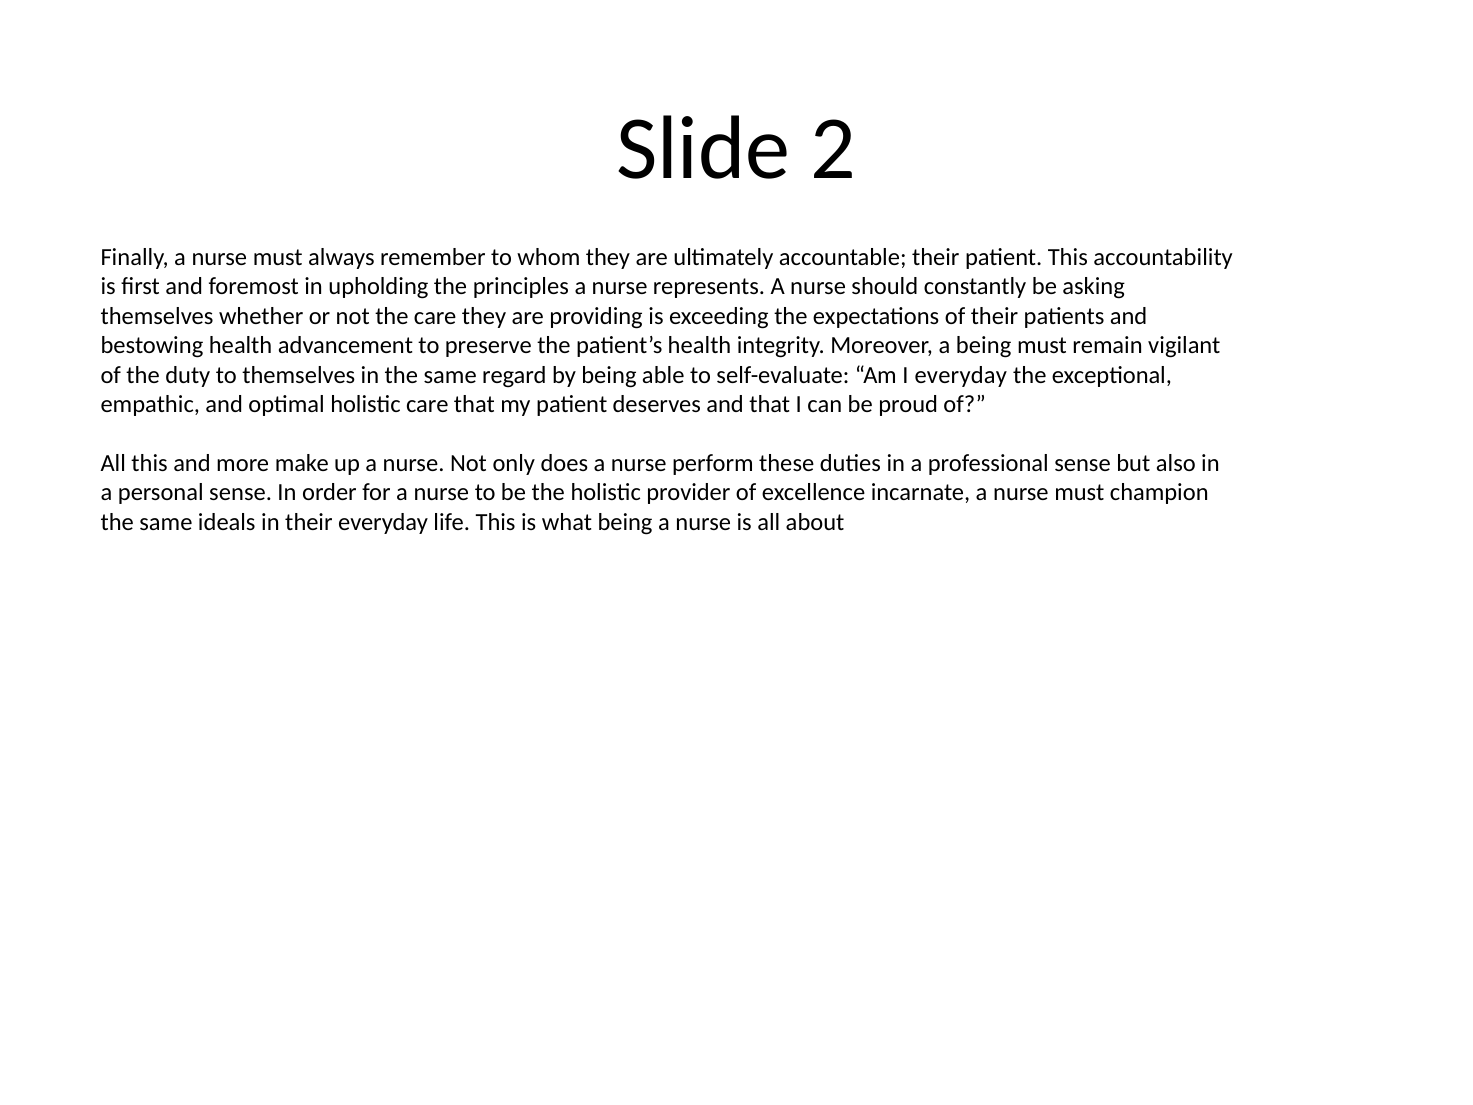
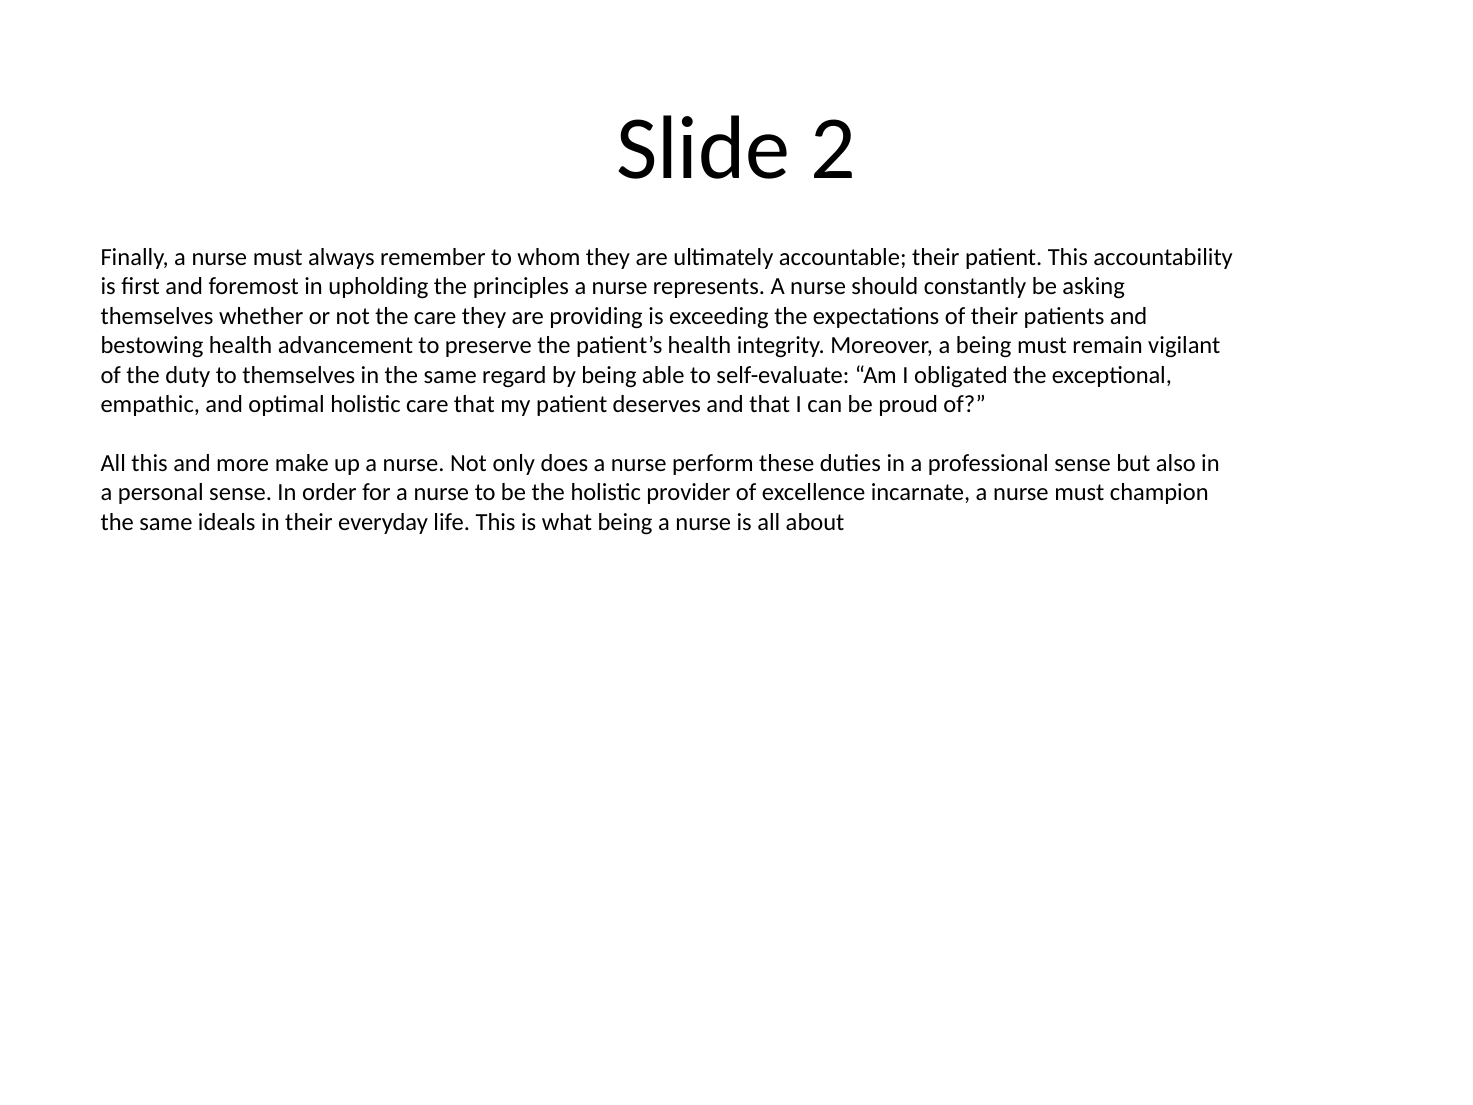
I everyday: everyday -> obligated (961, 375)
